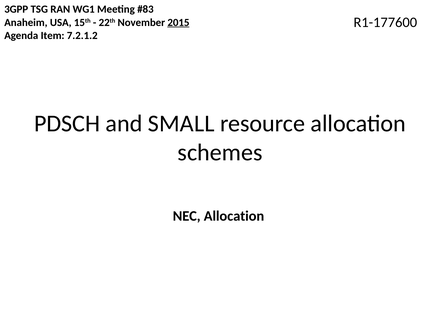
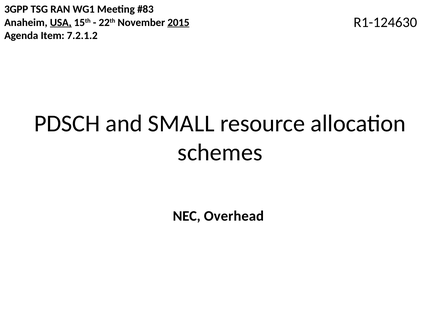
R1-177600: R1-177600 -> R1-124630 (385, 22)
USA underline: none -> present (61, 22)
NEC Allocation: Allocation -> Overhead (234, 216)
